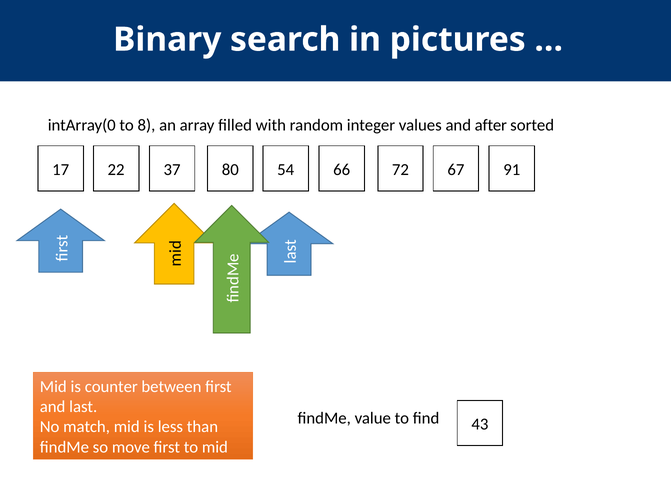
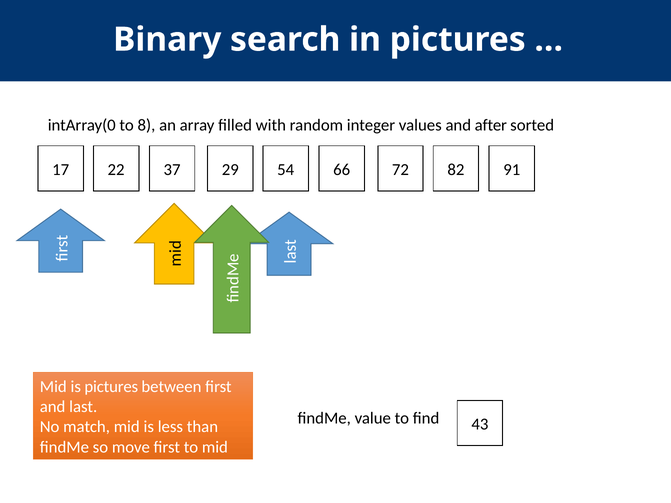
80: 80 -> 29 (230, 170)
67: 67 -> 82 (456, 170)
is counter: counter -> pictures (111, 387)
